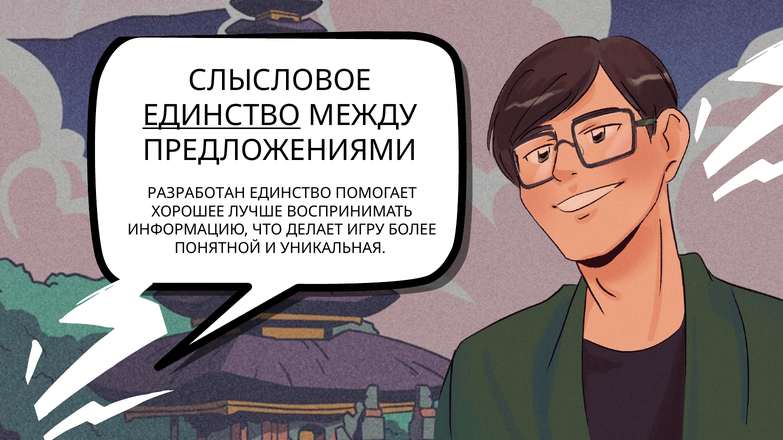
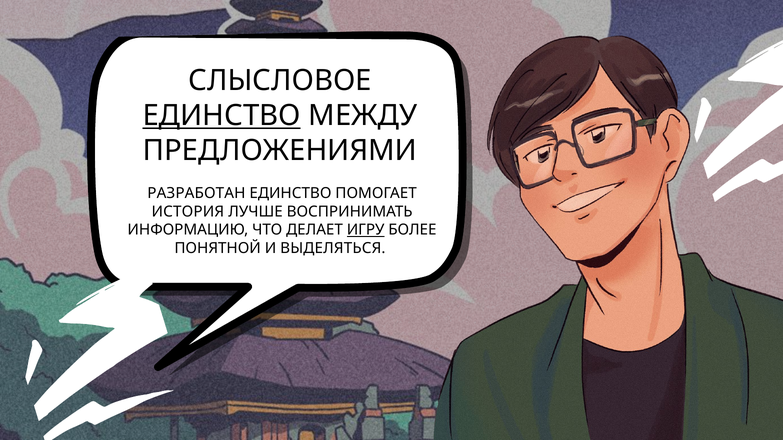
ХОРОШЕЕ: ХОРОШЕЕ -> ИСТОРИЯ (188, 212)
ИГРУ underline: none -> present (366, 230)
УНИКАЛЬНАЯ: УНИКАЛЬНАЯ -> ВЫДЕЛЯТЬСЯ (333, 248)
